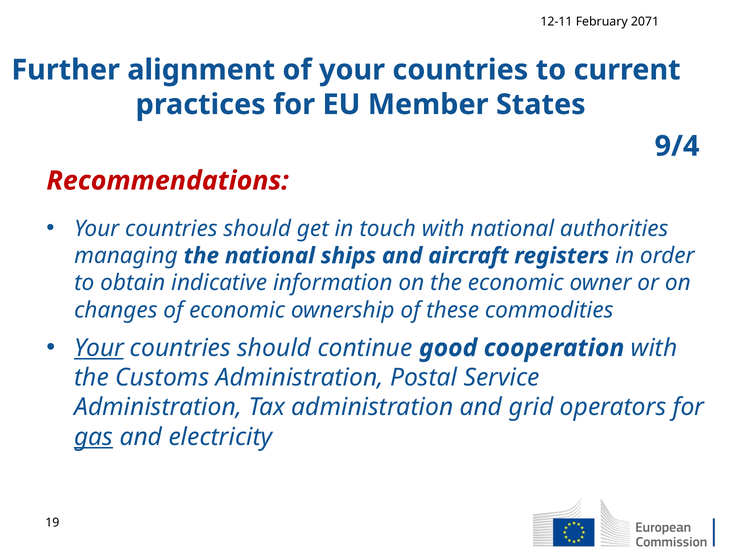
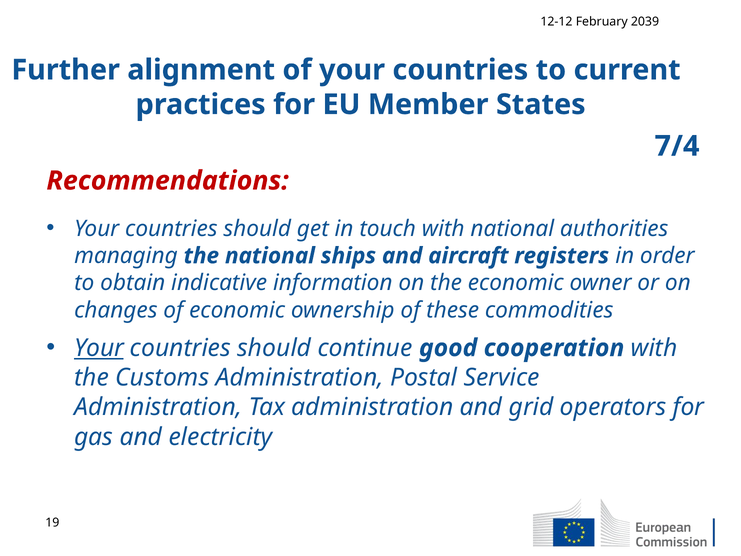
12-11: 12-11 -> 12-12 (556, 21)
2071: 2071 -> 2039 (645, 21)
9/4: 9/4 -> 7/4 (677, 146)
gas underline: present -> none (94, 437)
